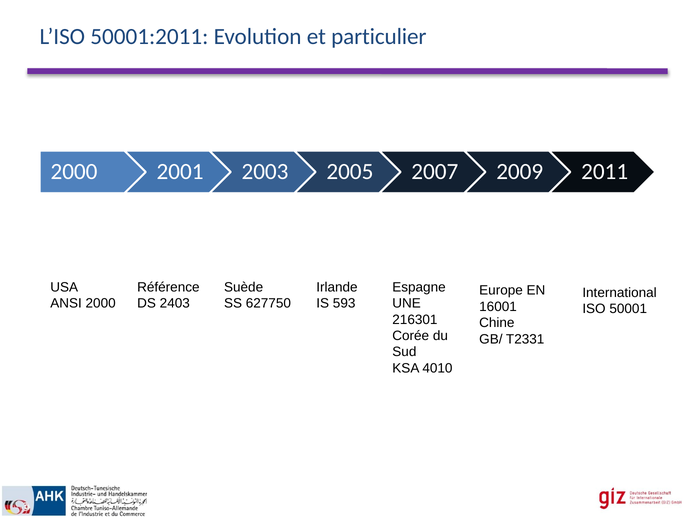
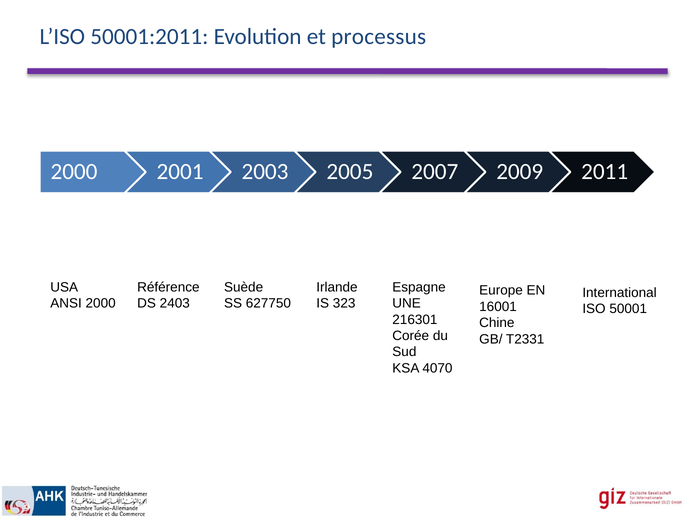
particulier: particulier -> processus (379, 36)
593: 593 -> 323 (344, 304)
4010: 4010 -> 4070 (437, 368)
